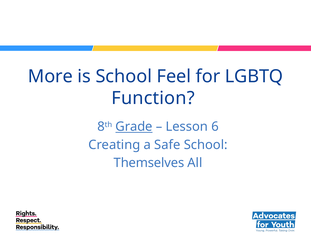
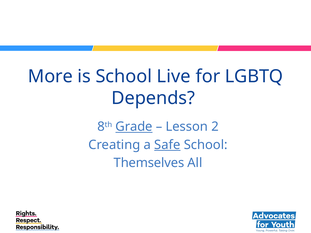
Feel: Feel -> Live (174, 77)
Function: Function -> Depends (153, 98)
6: 6 -> 2 (215, 127)
Safe underline: none -> present (167, 145)
